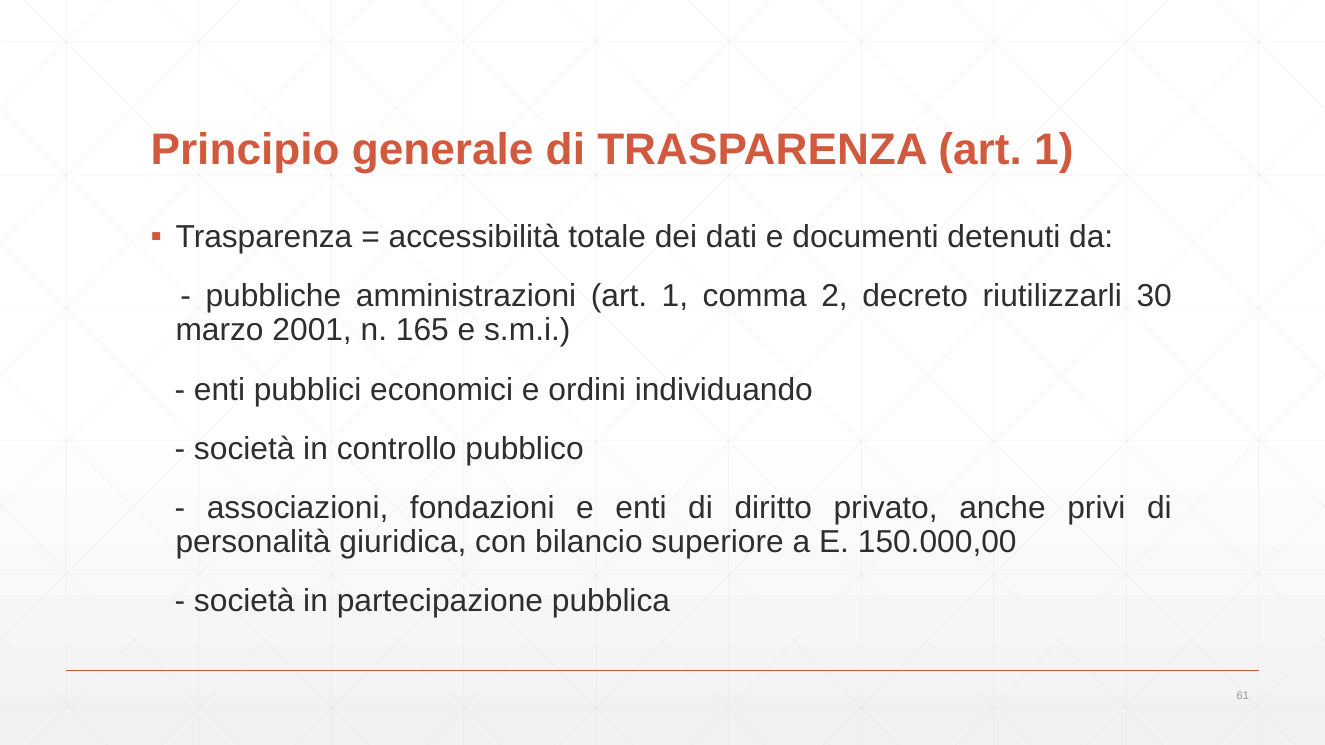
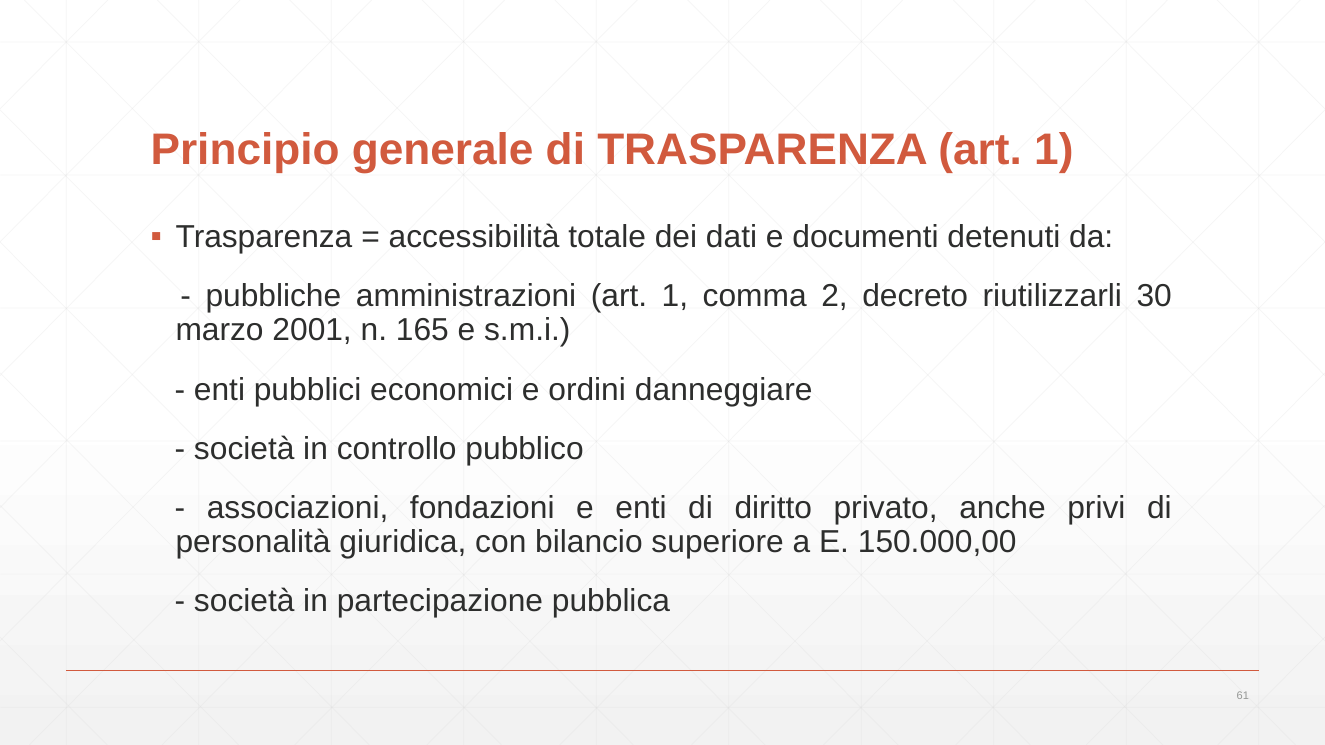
individuando: individuando -> danneggiare (724, 390)
